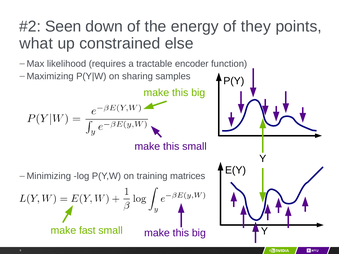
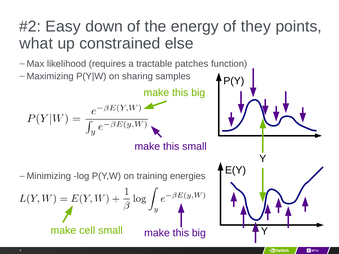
Seen: Seen -> Easy (63, 26)
encoder: encoder -> patches (192, 64)
matrices: matrices -> energies (188, 176)
fast: fast -> cell (87, 231)
